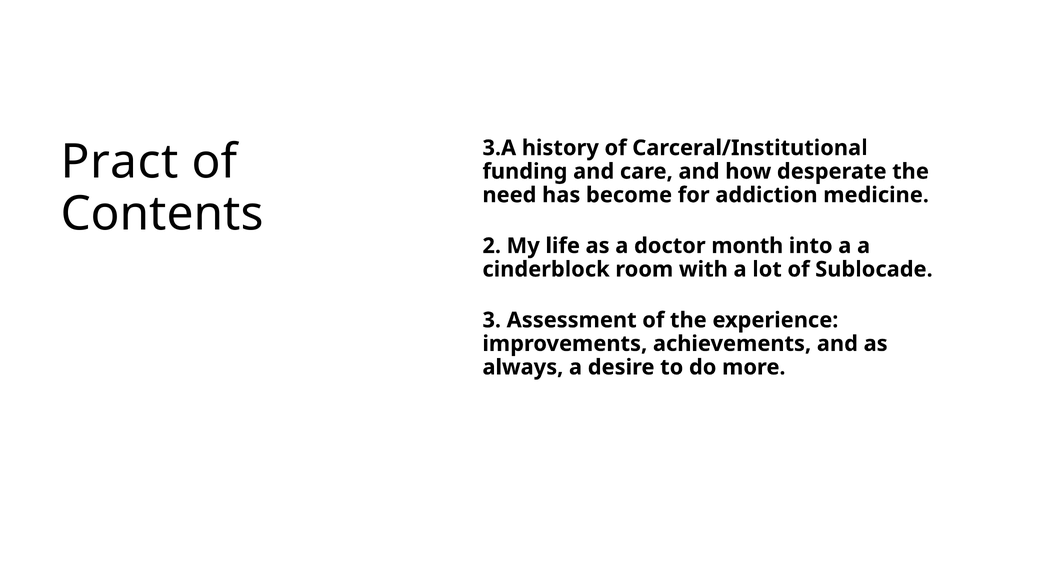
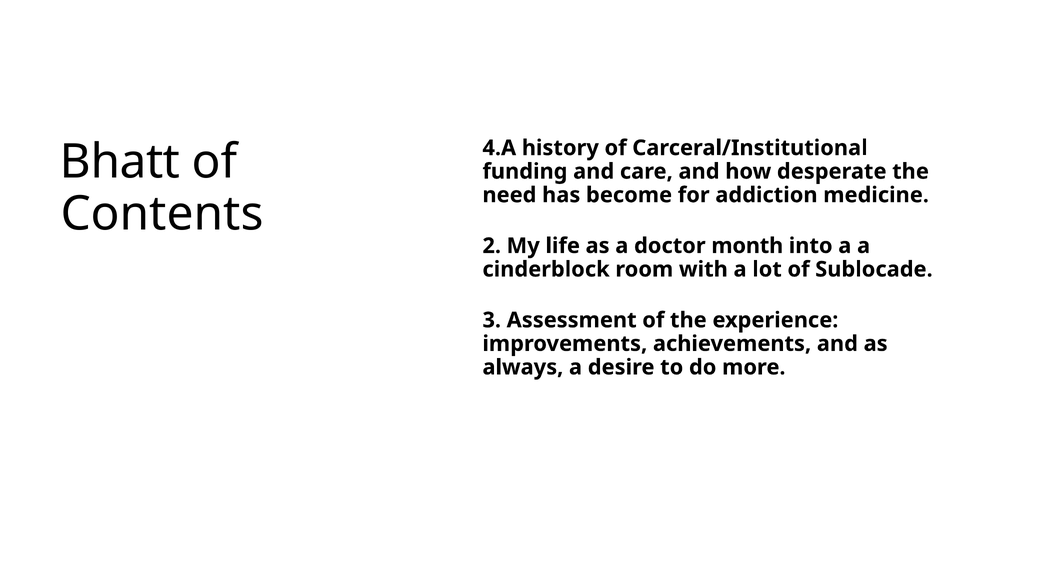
3.A: 3.A -> 4.A (499, 148)
Pract: Pract -> Bhatt (120, 162)
